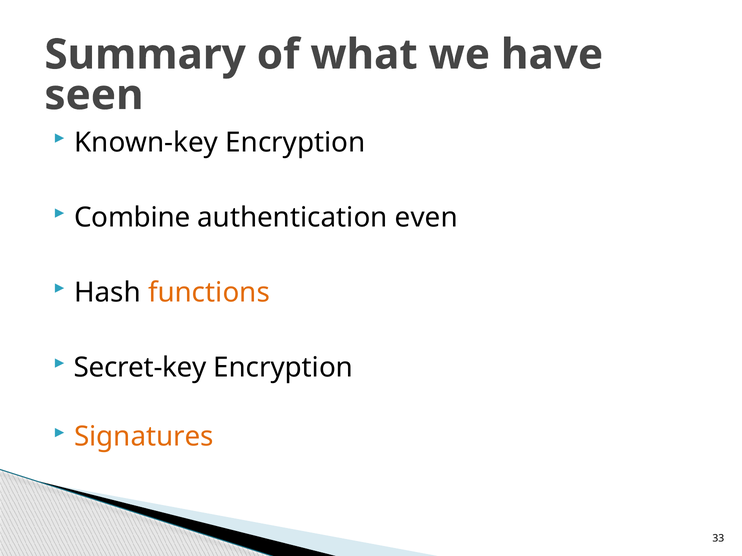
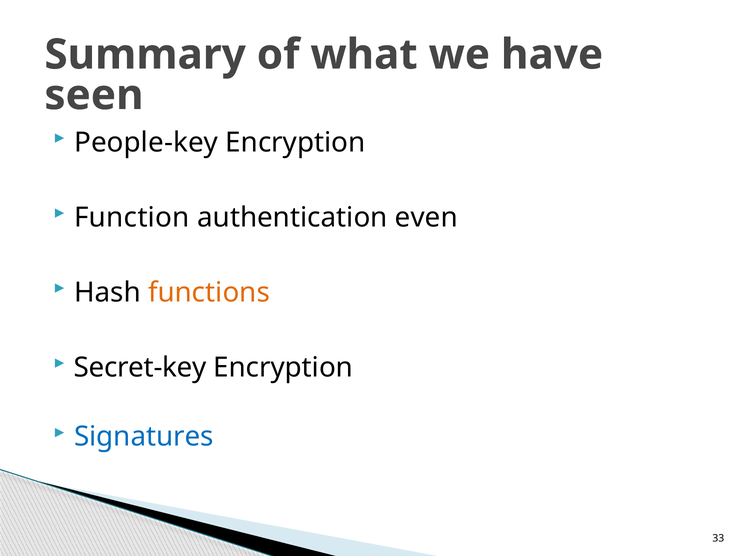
Known-key: Known-key -> People-key (146, 143)
Combine: Combine -> Function (132, 218)
Signatures colour: orange -> blue (144, 437)
